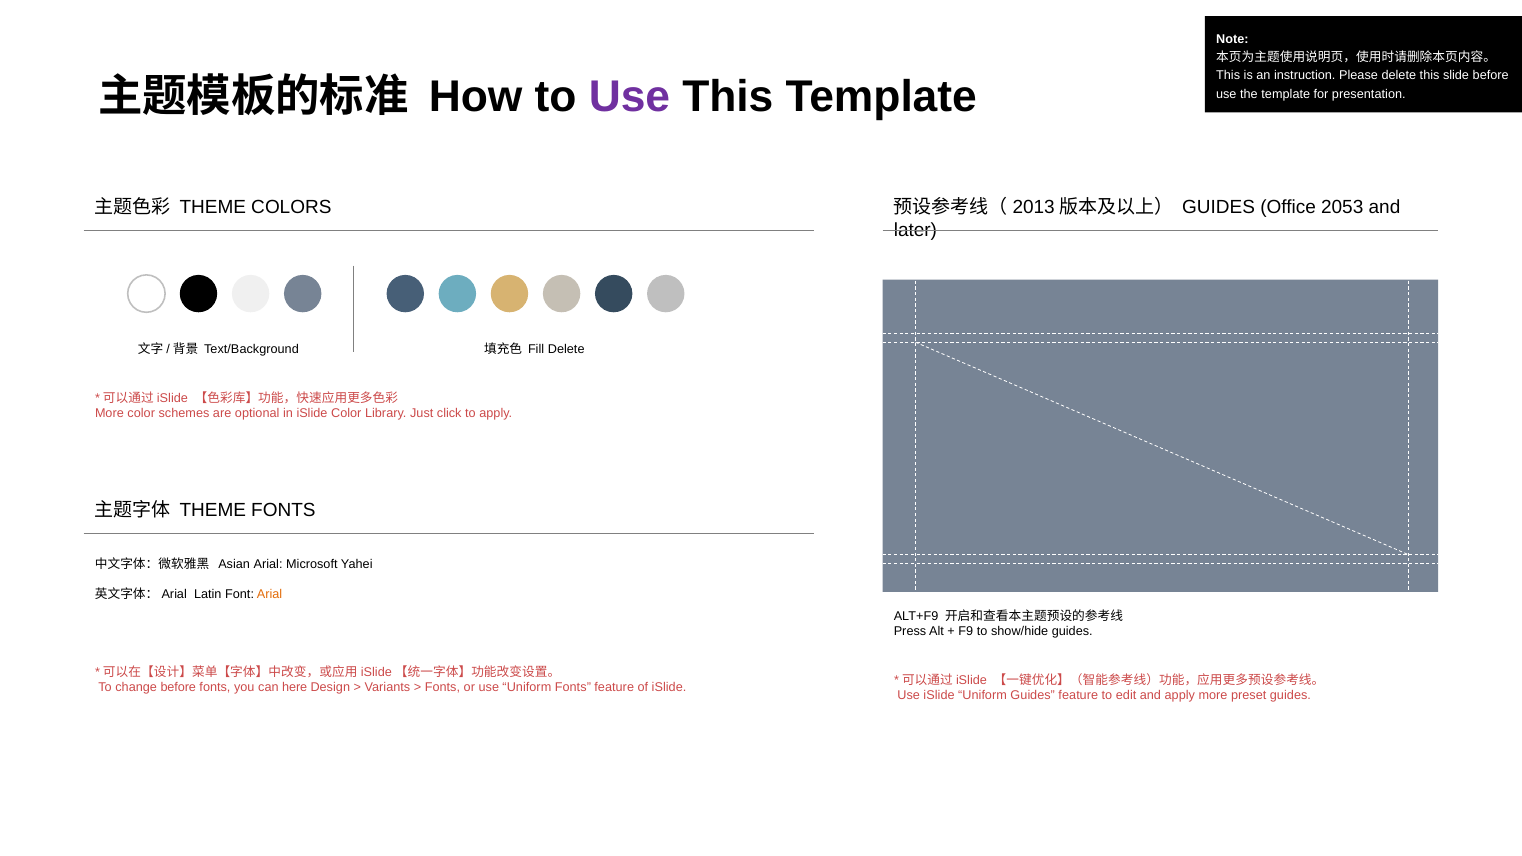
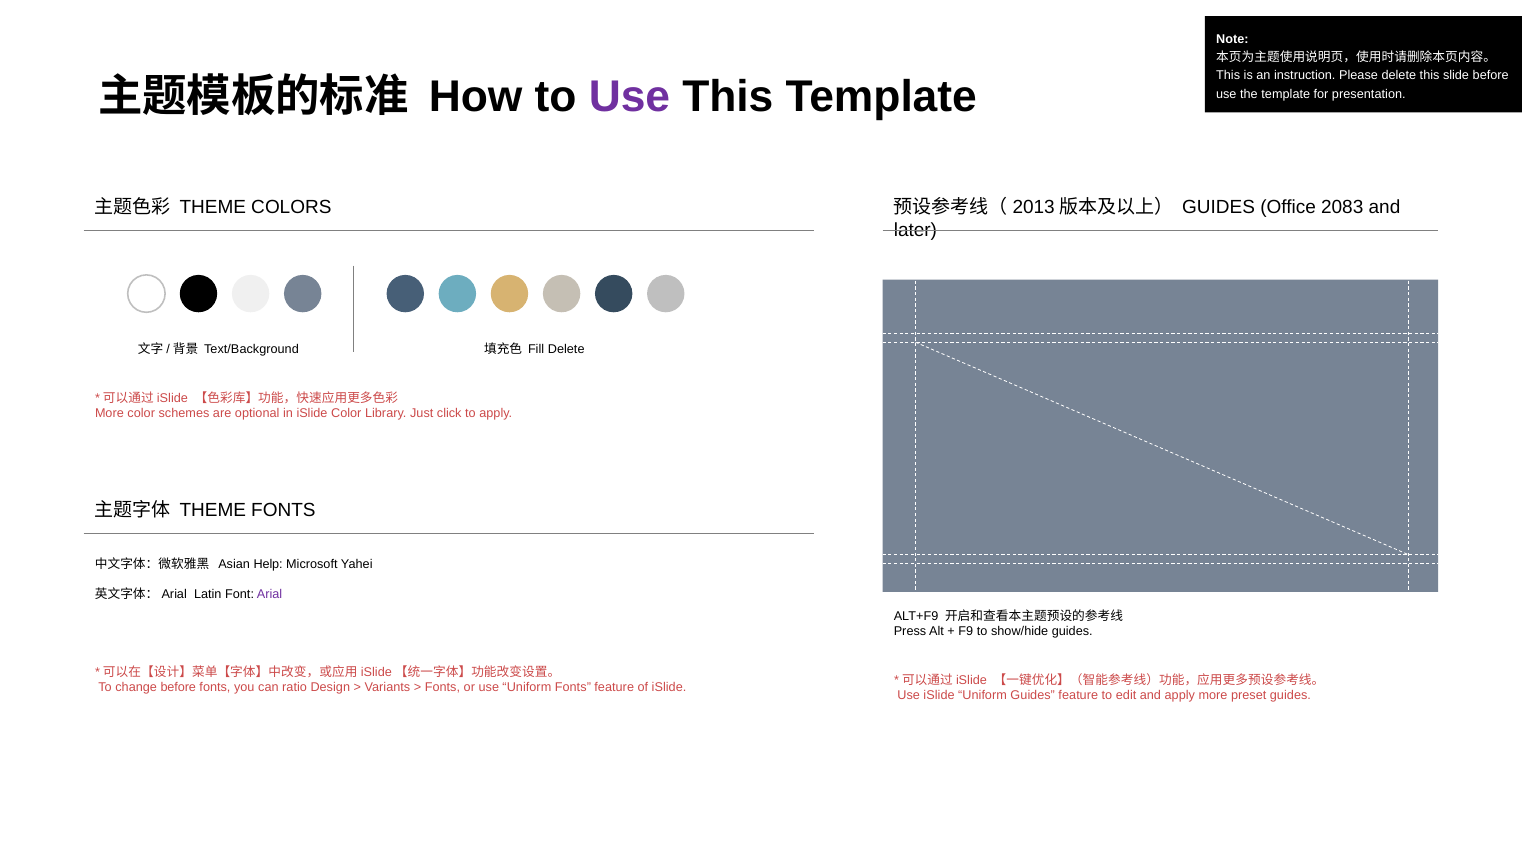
2053: 2053 -> 2083 (1342, 207)
Asian Arial: Arial -> Help (268, 564)
Arial colour: orange -> purple (270, 595)
here: here -> ratio (295, 688)
